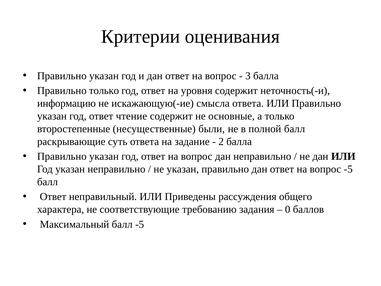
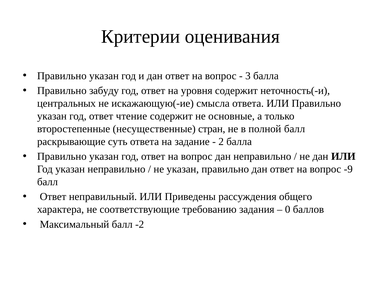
Правильно только: только -> забуду (104, 91)
информацию: информацию -> центральных (66, 103)
были: были -> стран (212, 129)
вопрос -5: -5 -> -9 (348, 169)
балл -5: -5 -> -2 (140, 224)
